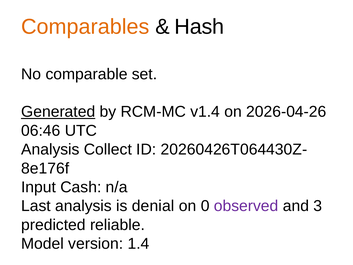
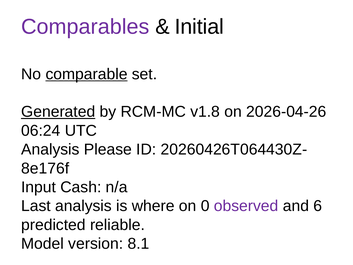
Comparables colour: orange -> purple (85, 27)
Hash: Hash -> Initial (199, 27)
comparable underline: none -> present (87, 74)
v1.4: v1.4 -> v1.8 (205, 112)
06:46: 06:46 -> 06:24 (41, 131)
Collect: Collect -> Please (108, 149)
denial: denial -> where (153, 206)
3: 3 -> 6 (318, 206)
1.4: 1.4 -> 8.1 (138, 244)
